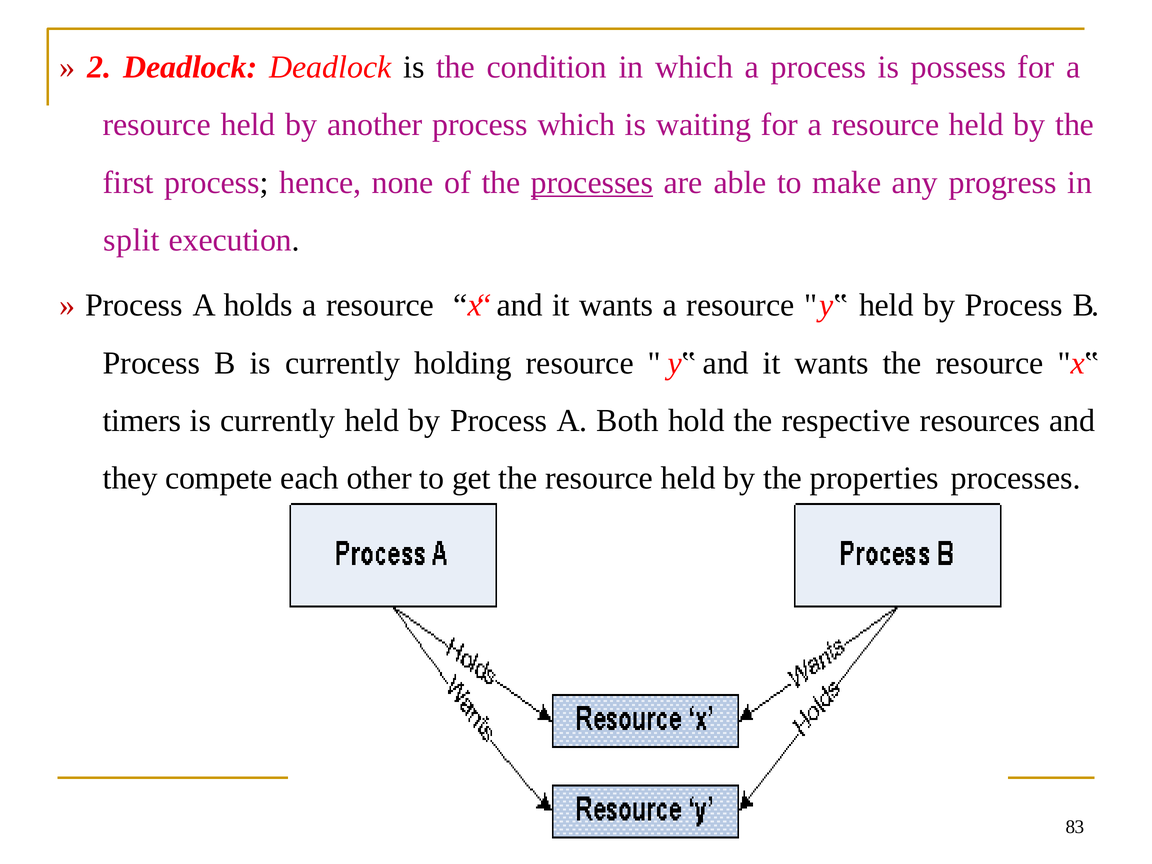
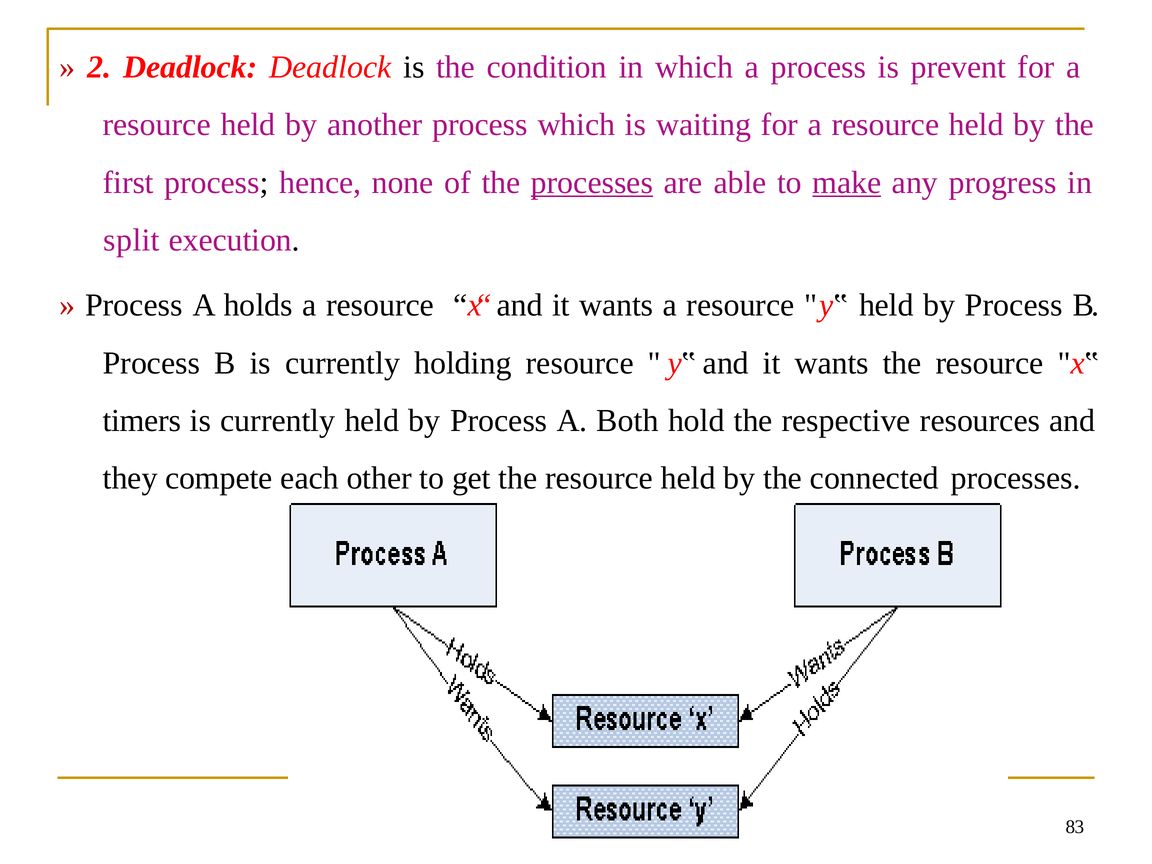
possess: possess -> prevent (959, 67)
make underline: none -> present (847, 183)
properties: properties -> connected (874, 478)
